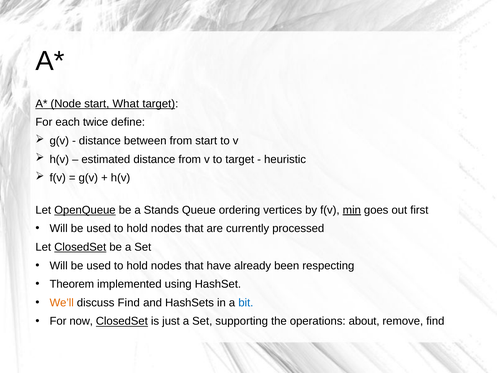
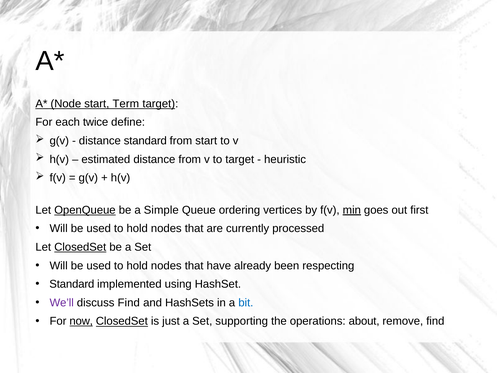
What: What -> Term (126, 104)
distance between: between -> standard (145, 141)
Stands: Stands -> Simple (161, 210)
Theorem: Theorem -> Standard (72, 284)
We’ll colour: orange -> purple (62, 302)
now underline: none -> present (81, 321)
